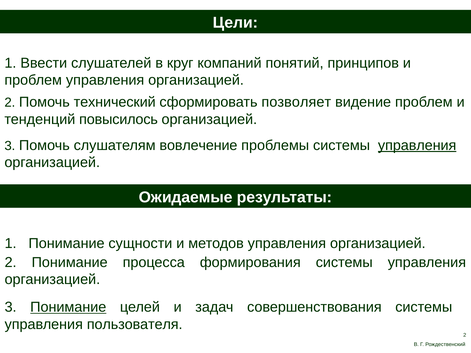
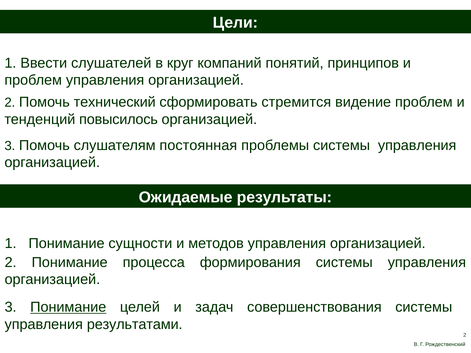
позволяет: позволяет -> стремится (296, 102)
вовлечение: вовлечение -> постоянная (198, 145)
управления underline: present -> none (417, 145)
пользователя: пользователя -> результатами (135, 325)
